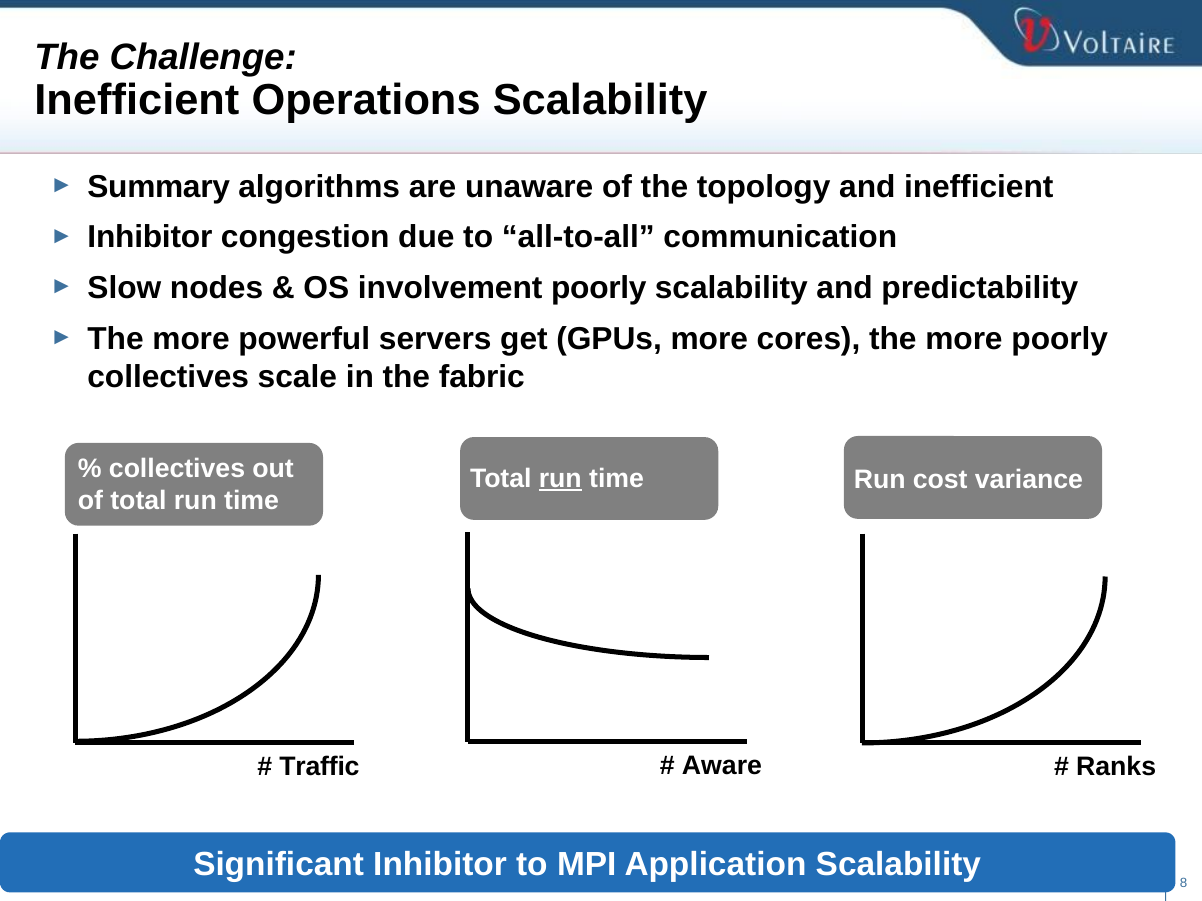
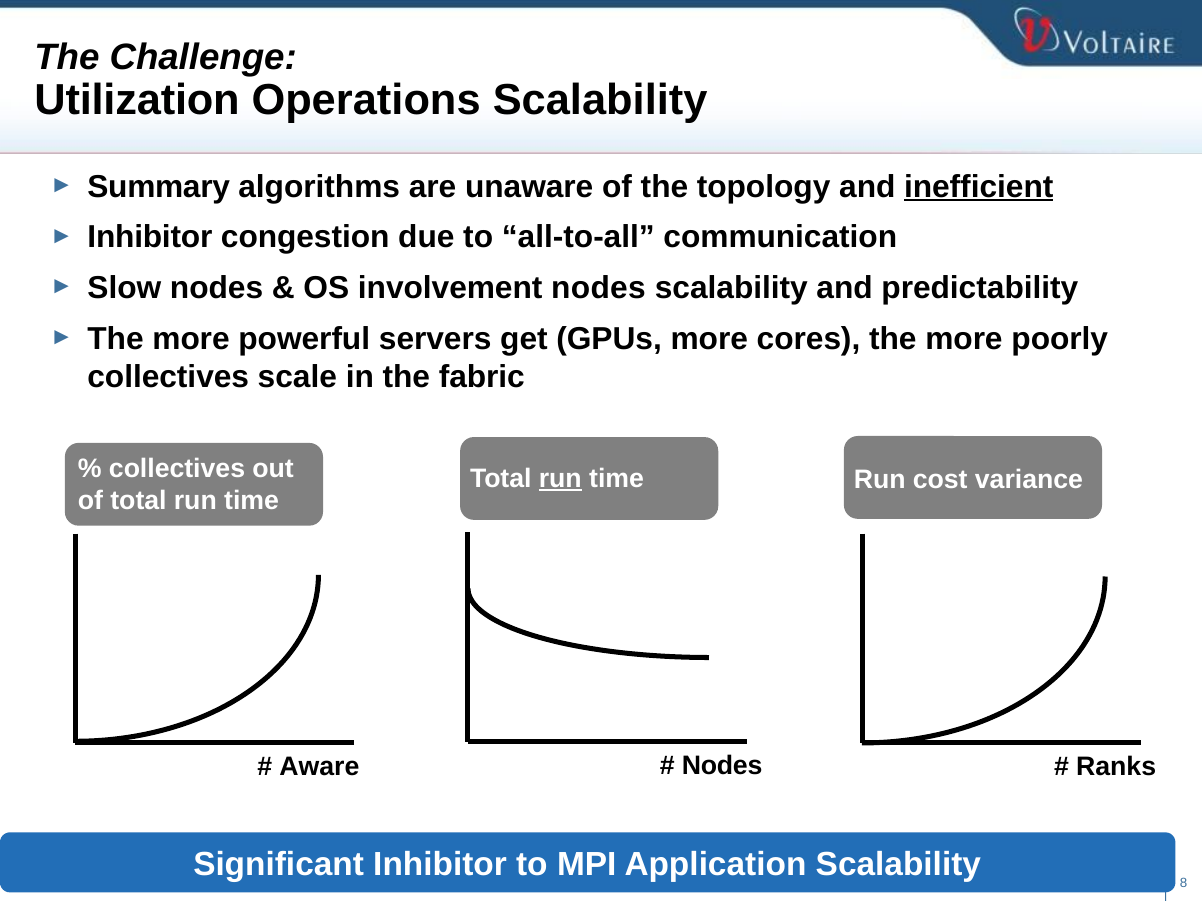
Inefficient: Inefficient -> Utilization (137, 100)
inefficient underline: none -> present (979, 187)
involvement poorly: poorly -> nodes (599, 288)
Aware: Aware -> Nodes (722, 766)
Traffic: Traffic -> Aware (319, 767)
